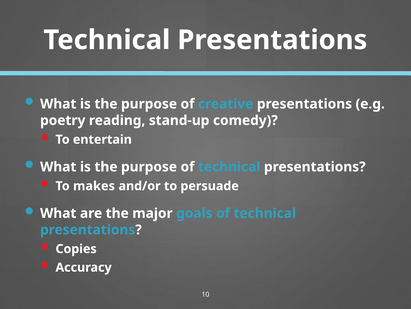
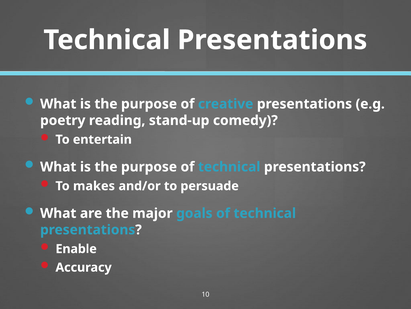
Copies: Copies -> Enable (76, 248)
